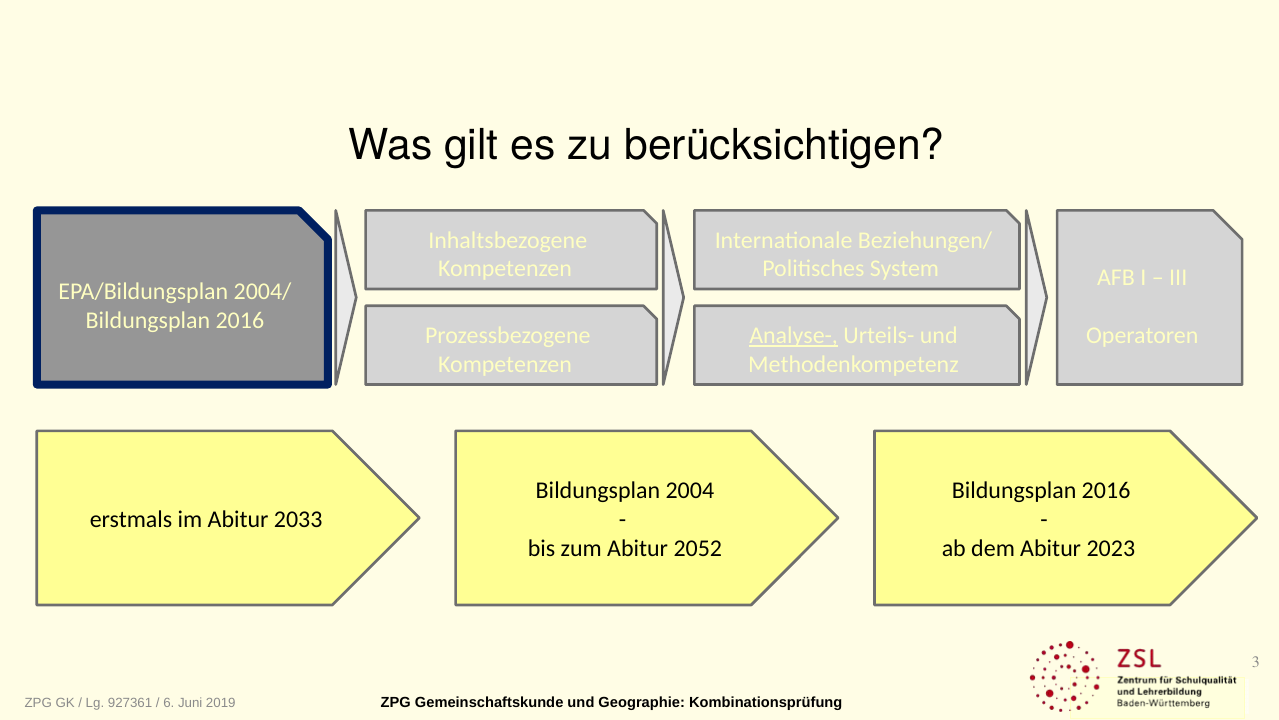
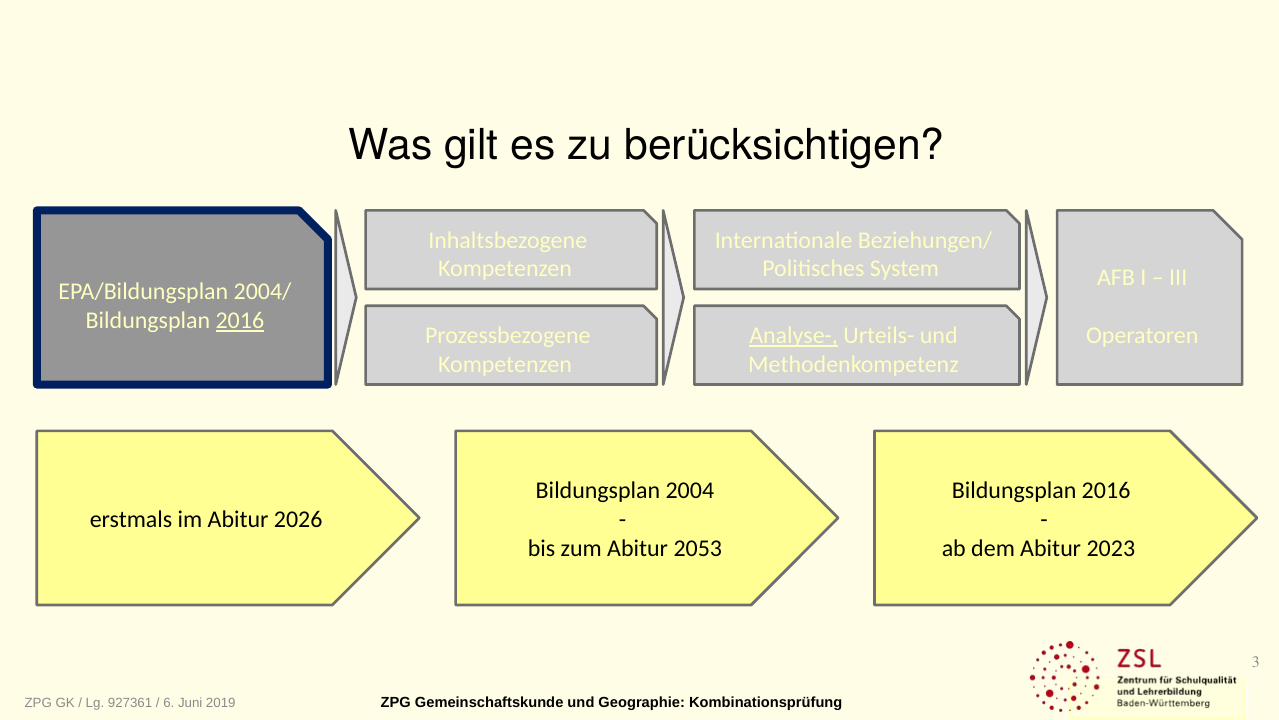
2016 underline: none -> present (240, 321)
2033: 2033 -> 2026 (298, 519)
2052: 2052 -> 2053 (698, 548)
